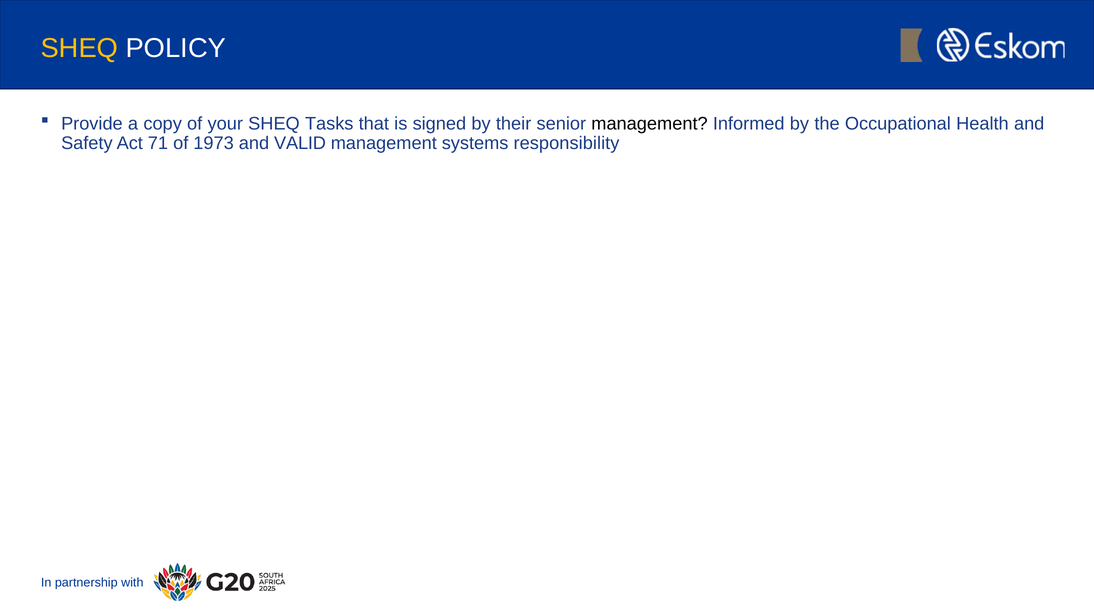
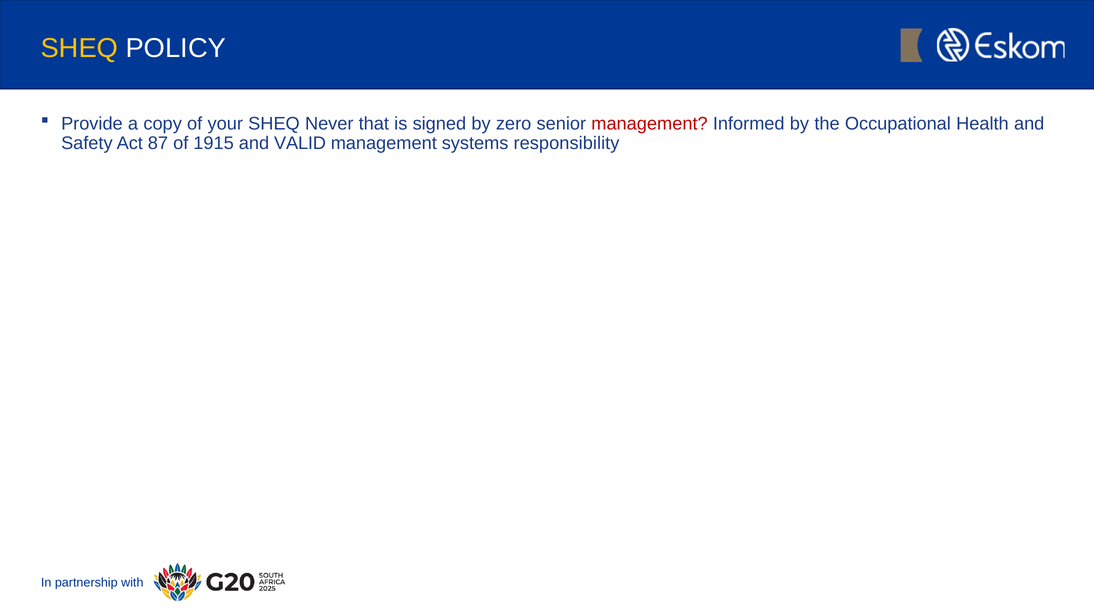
Tasks: Tasks -> Never (329, 124)
their: their -> zero (514, 124)
management colour: black -> red (650, 124)
71: 71 -> 87 (158, 143)
1973: 1973 -> 1915 (214, 143)
